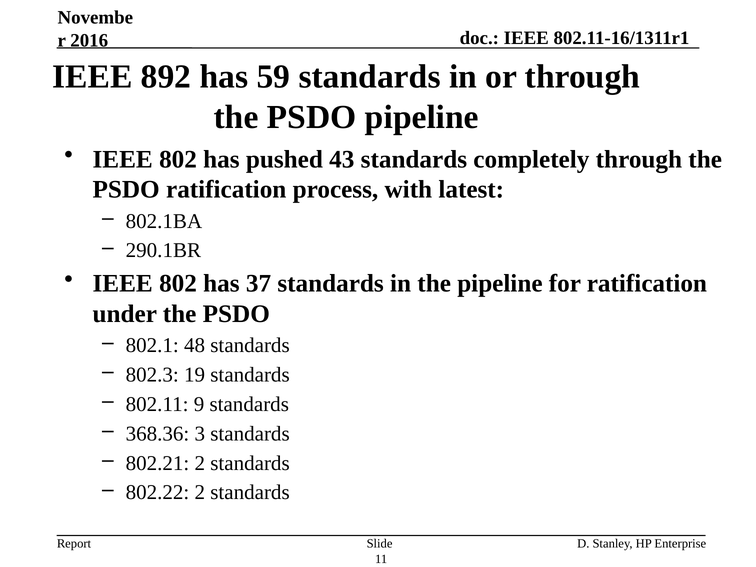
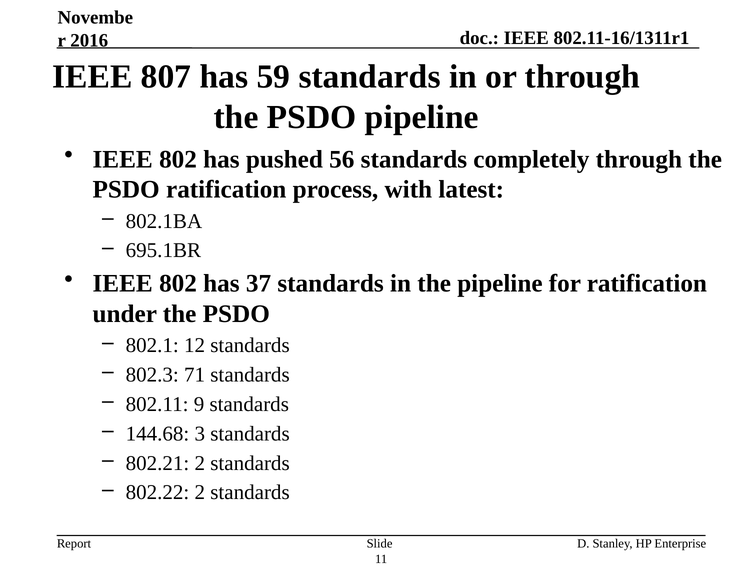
892: 892 -> 807 (166, 77)
43: 43 -> 56 (342, 159)
290.1BR: 290.1BR -> 695.1BR (163, 251)
48: 48 -> 12 (195, 345)
19: 19 -> 71 (195, 375)
368.36: 368.36 -> 144.68 (157, 434)
